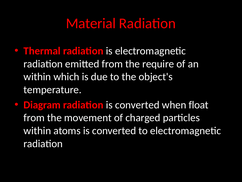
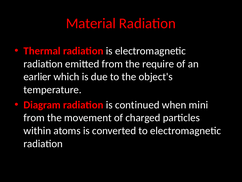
within: within -> earlier (37, 77)
radiation is converted: converted -> continued (137, 105)
float: float -> mini (198, 105)
